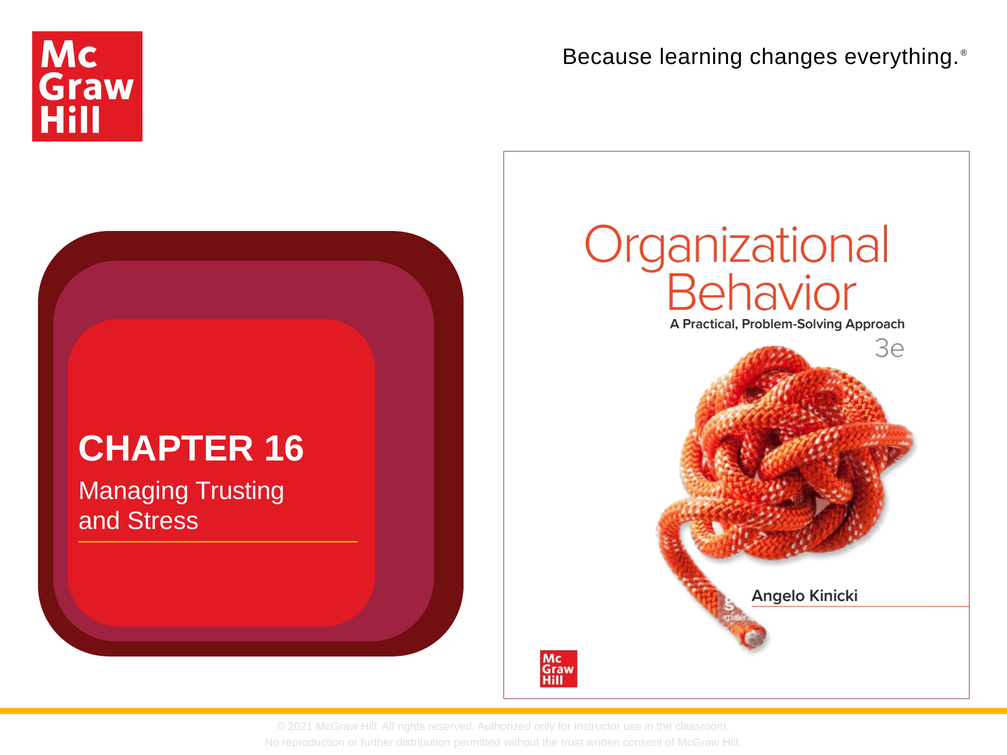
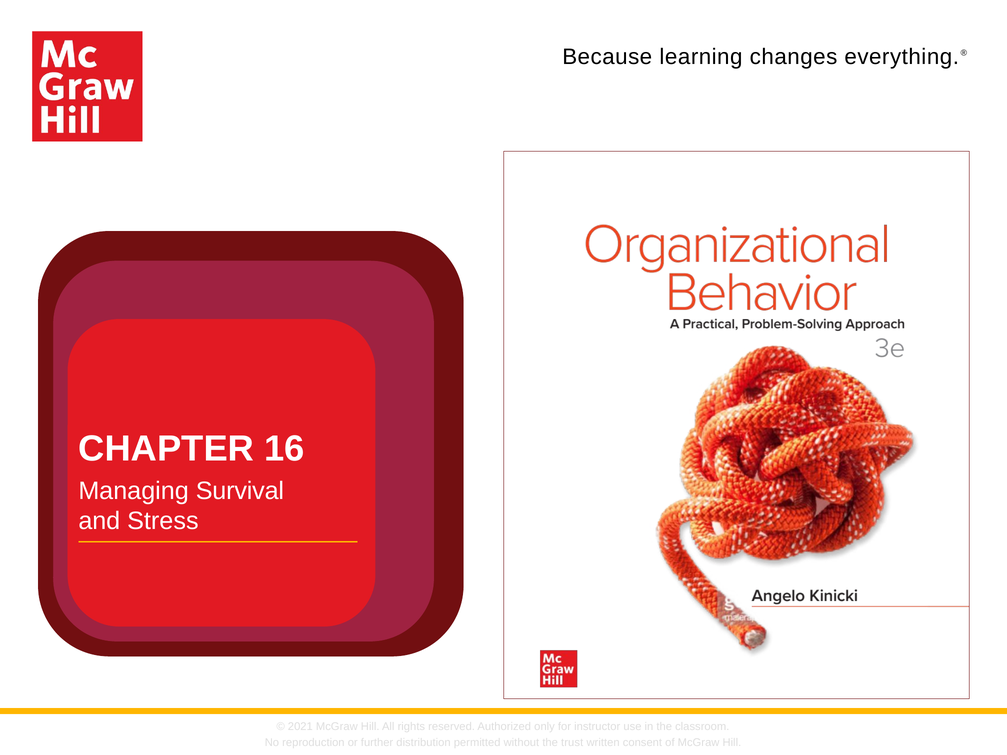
Trusting: Trusting -> Survival (240, 491)
